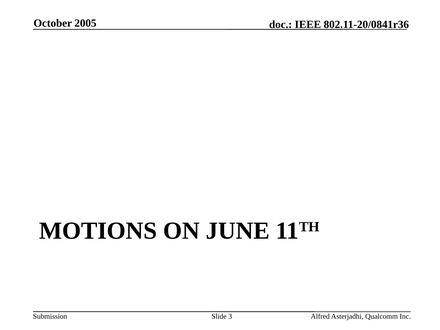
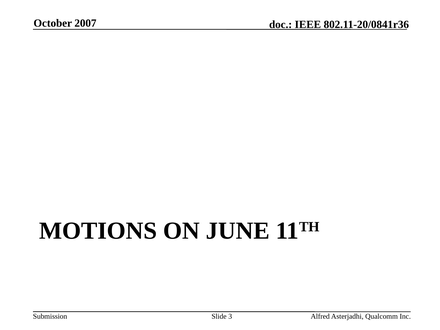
2005: 2005 -> 2007 (85, 23)
